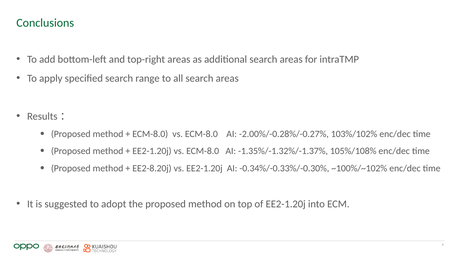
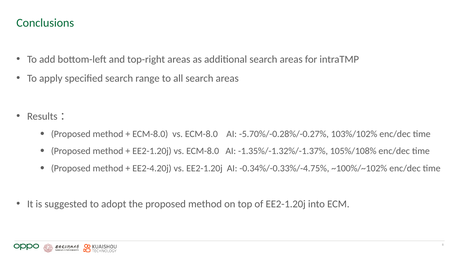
-2.00%/-0.28%/-0.27%: -2.00%/-0.28%/-0.27% -> -5.70%/-0.28%/-0.27% (284, 134)
EE2-8.20j: EE2-8.20j -> EE2-4.20j (152, 168)
-0.34%/-0.33%/-0.30%: -0.34%/-0.33%/-0.30% -> -0.34%/-0.33%/-4.75% (284, 168)
